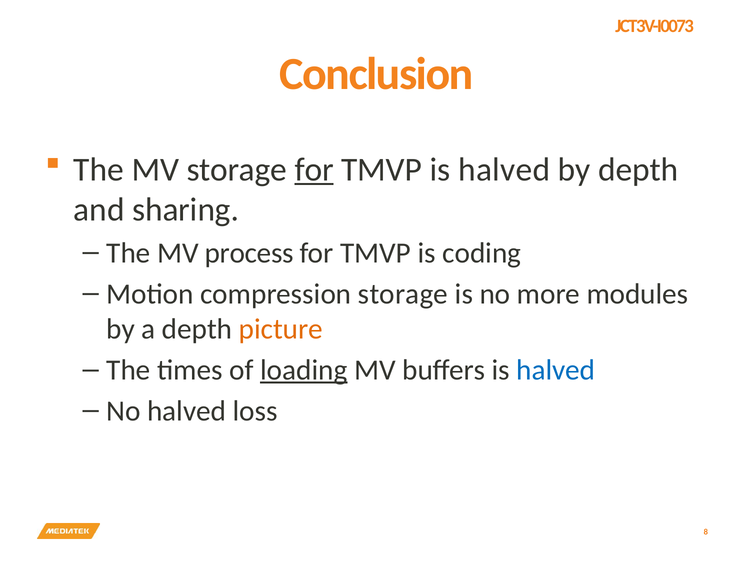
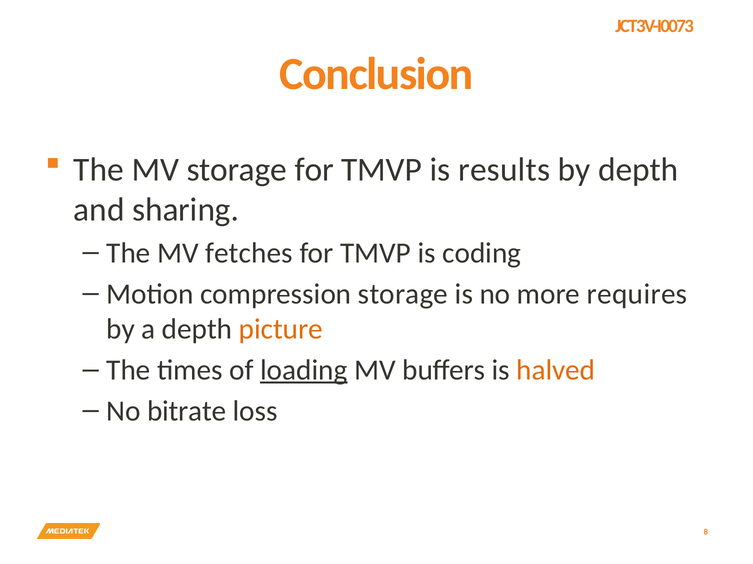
for underline: present -> none (314, 170)
TMVP is halved: halved -> results (504, 170)
process: process -> fetches (249, 253)
modules: modules -> requires (637, 294)
halved colour: blue -> orange (556, 370)
No halved: halved -> bitrate (187, 411)
